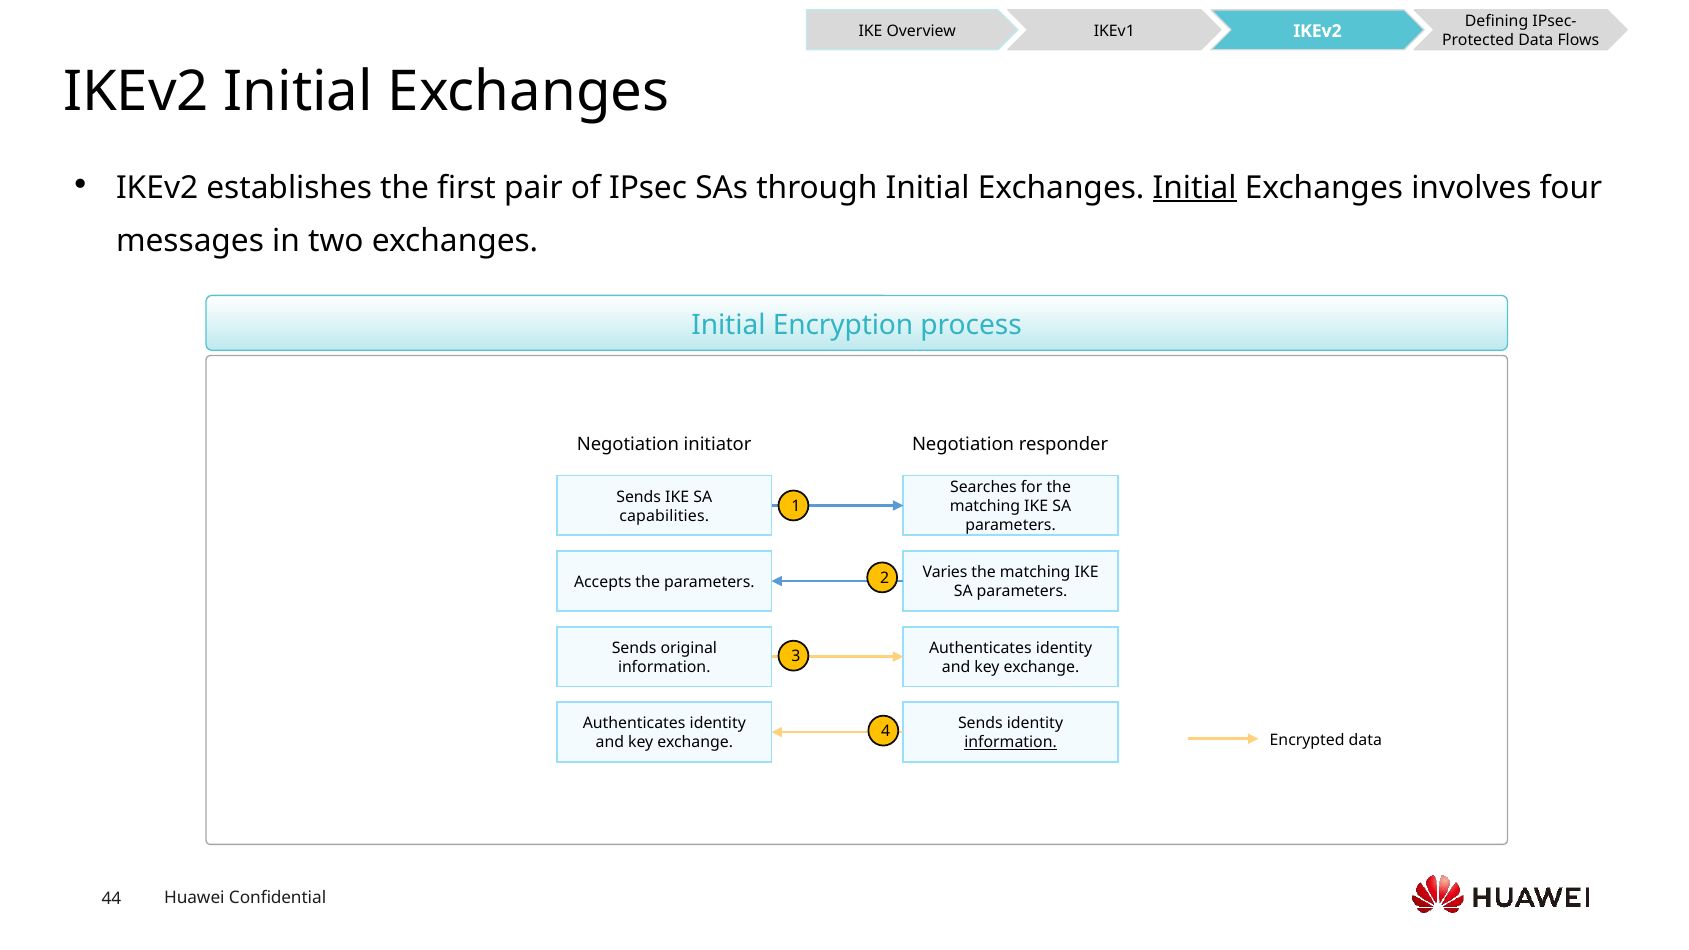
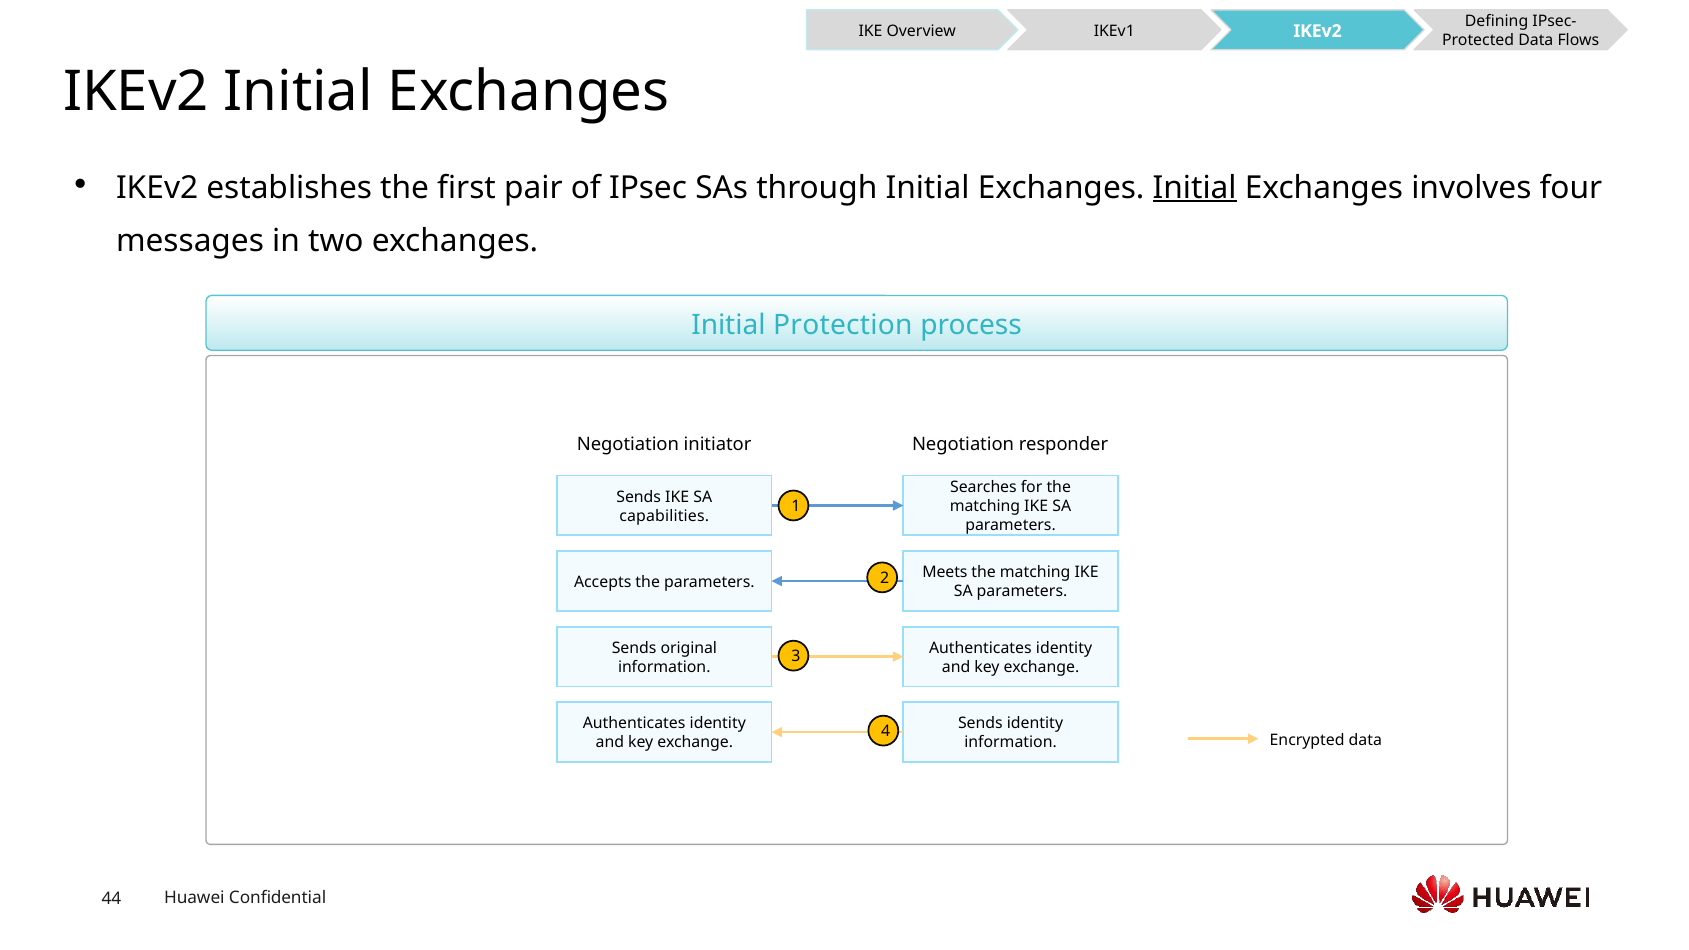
Encryption: Encryption -> Protection (843, 325)
Varies: Varies -> Meets (945, 573)
information underline: present -> none (1011, 743)
